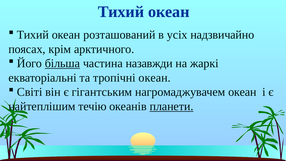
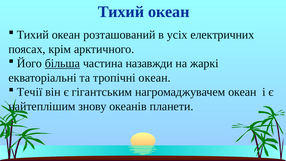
надзвичайно: надзвичайно -> електричних (222, 35)
Світі: Світі -> Течії (30, 92)
течію: течію -> знову (92, 106)
планети underline: present -> none (172, 106)
